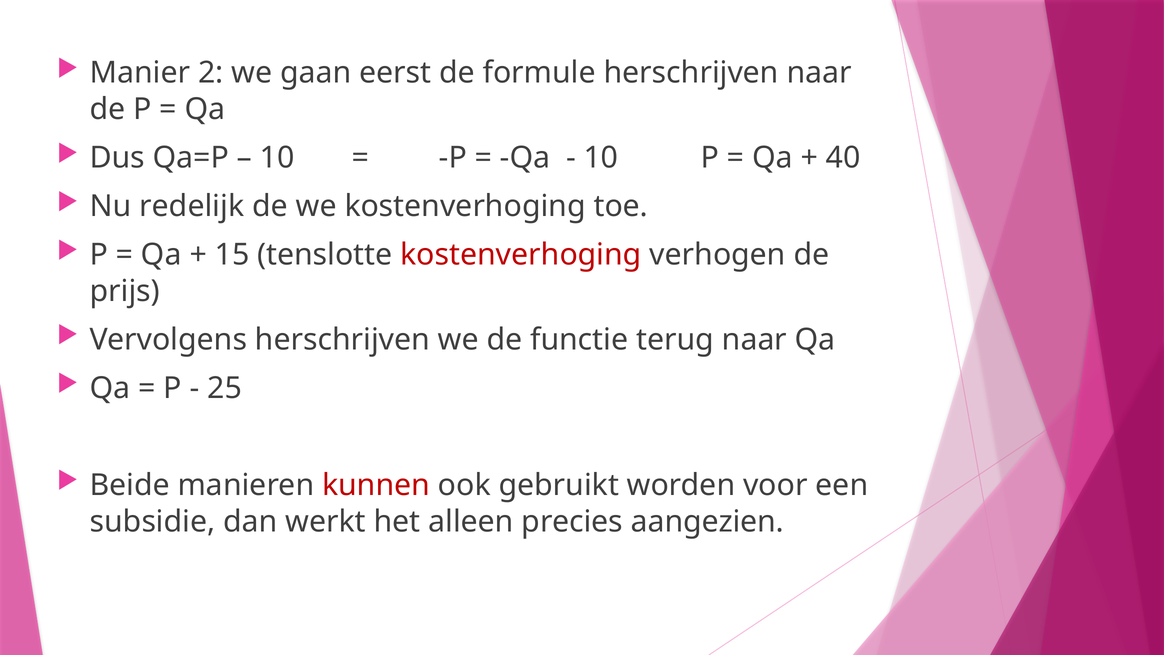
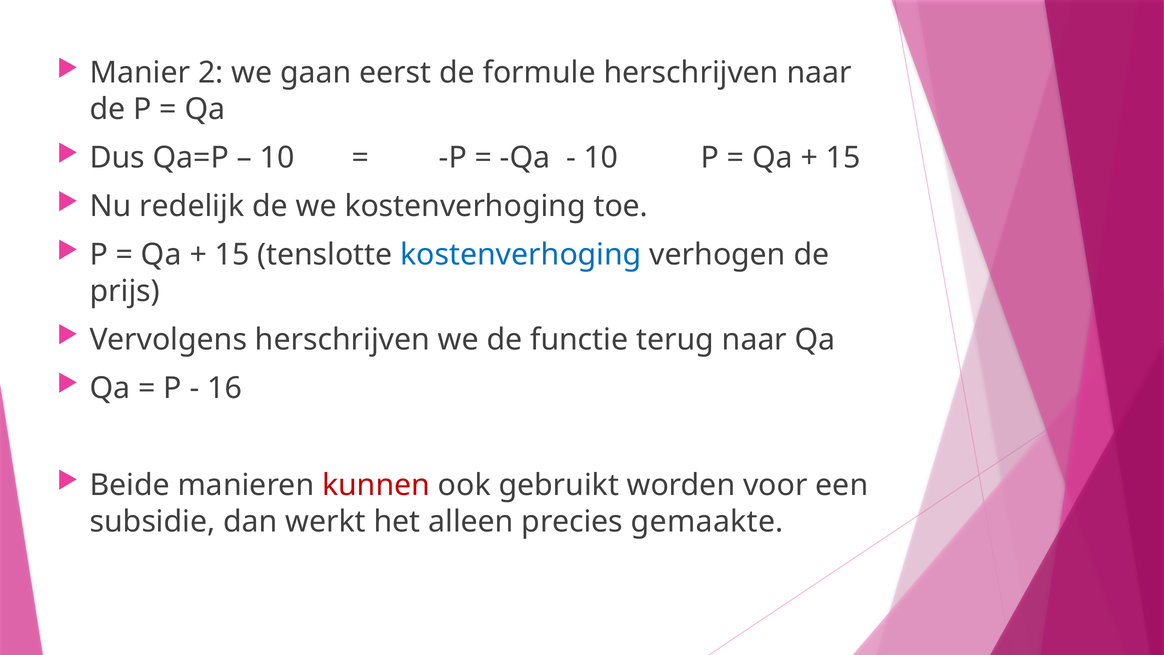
40: 40 -> 15 (843, 158)
kostenverhoging colour: red -> blue (521, 255)
25: 25 -> 16 (225, 388)
aangezien: aangezien -> gemaakte (707, 521)
